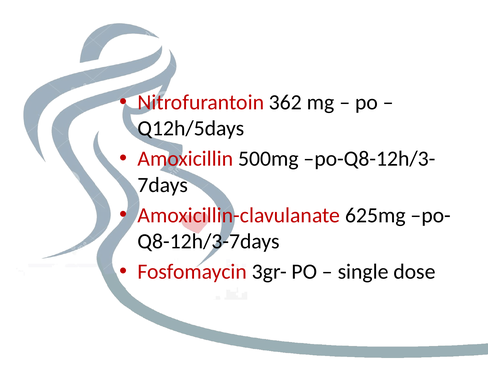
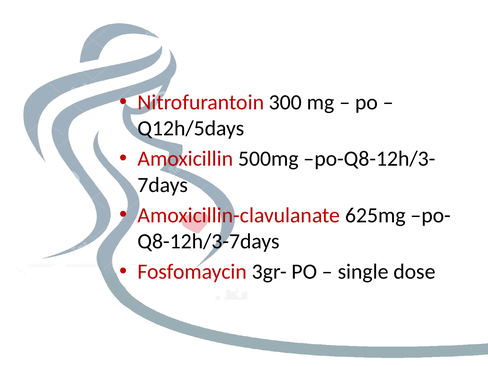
362: 362 -> 300 (285, 102)
